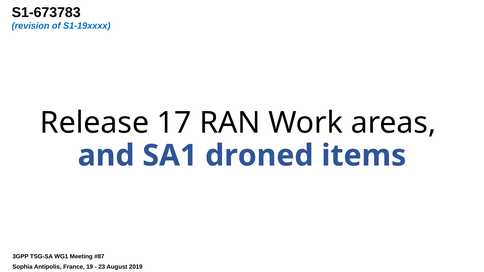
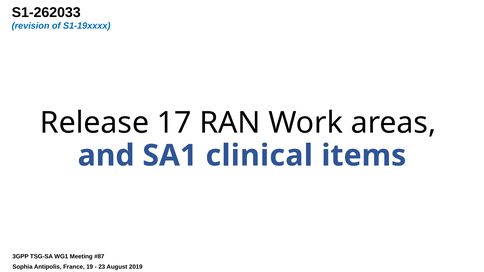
S1-673783: S1-673783 -> S1-262033 (46, 12)
droned: droned -> clinical (259, 156)
